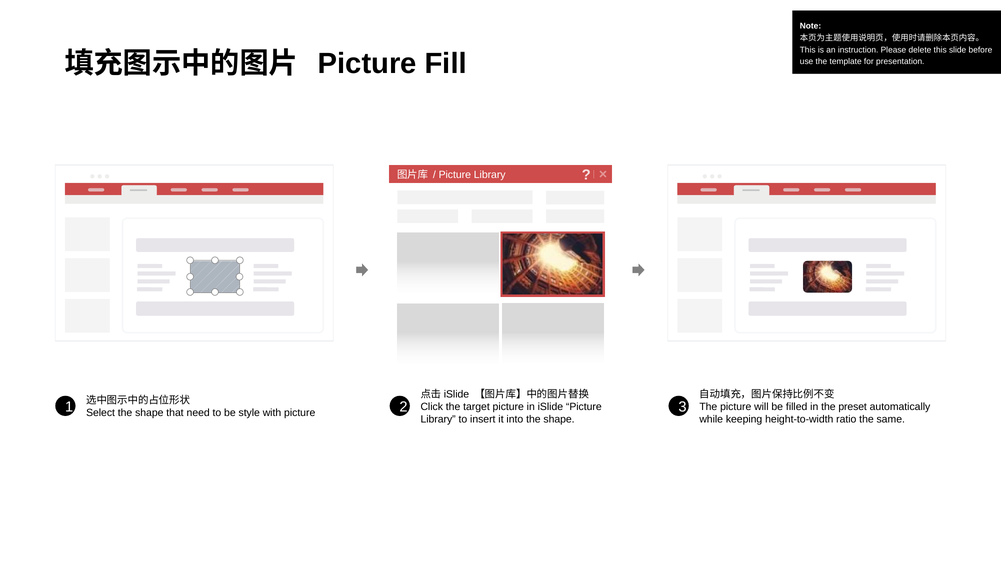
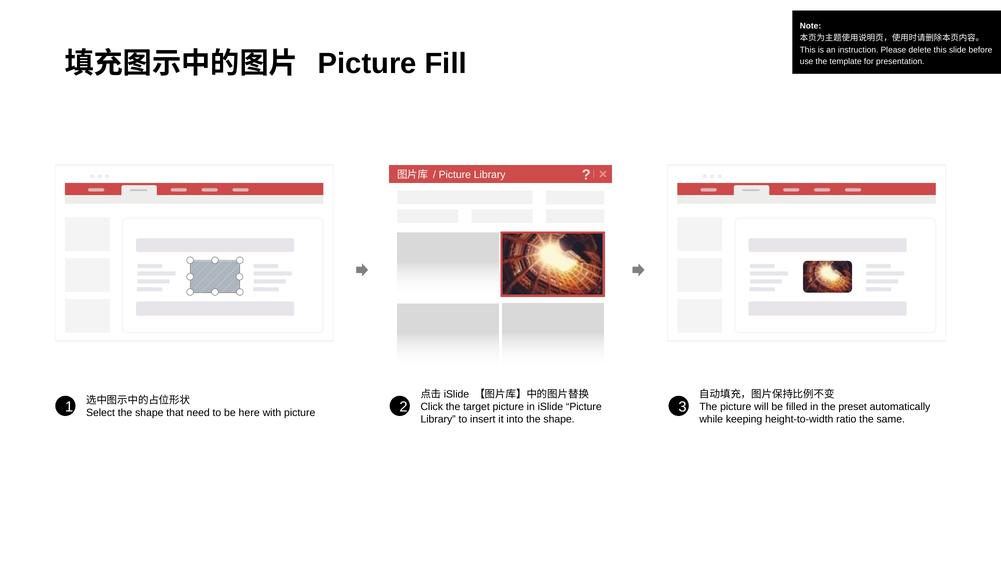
style: style -> here (249, 413)
